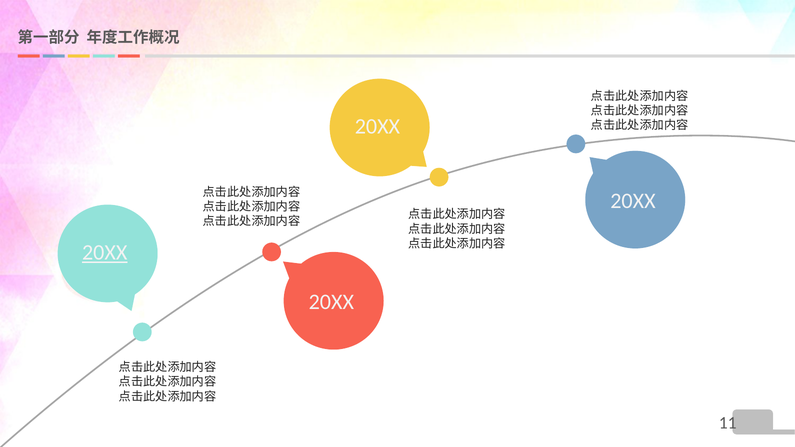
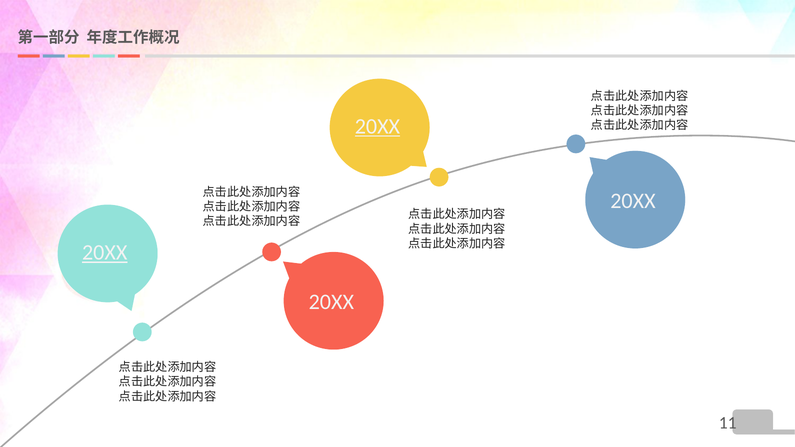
20XX underline: none -> present (377, 127)
